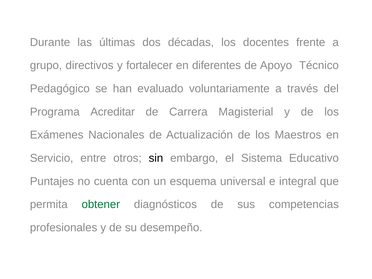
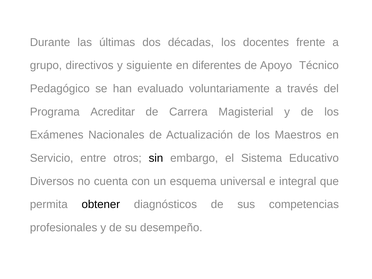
fortalecer: fortalecer -> siguiente (149, 65)
Puntajes: Puntajes -> Diversos (52, 181)
obtener colour: green -> black (101, 204)
